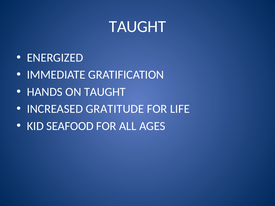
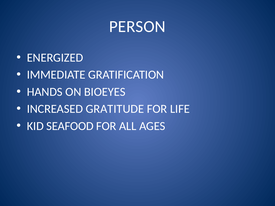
TAUGHT: TAUGHT -> PERSON (137, 27)
ON TAUGHT: TAUGHT -> BIOEYES (105, 92)
